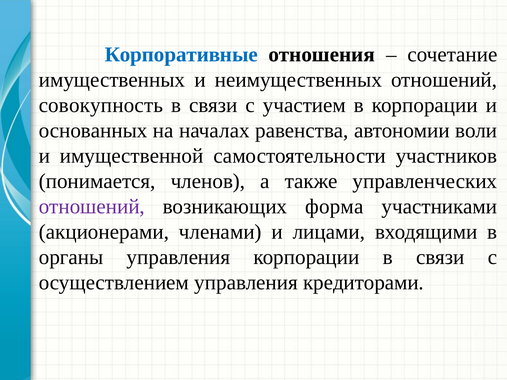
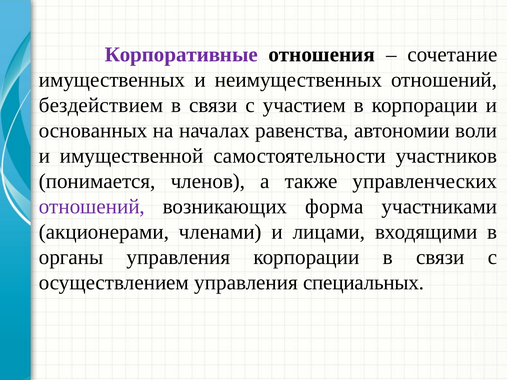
Корпоративные colour: blue -> purple (181, 55)
совокупность: совокупность -> бездействием (101, 105)
кредиторами: кредиторами -> специальных (364, 283)
